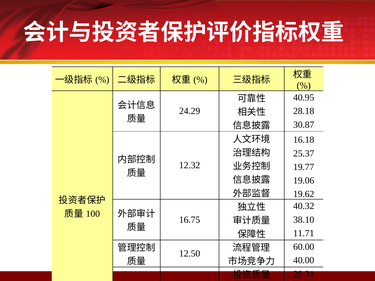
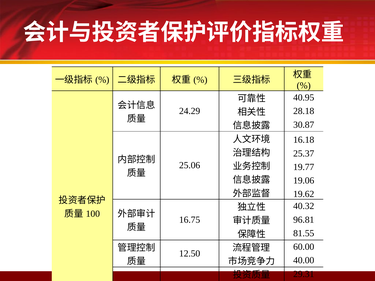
12.32: 12.32 -> 25.06 (190, 166)
38.10: 38.10 -> 96.81 (304, 220)
11.71: 11.71 -> 81.55 (304, 233)
